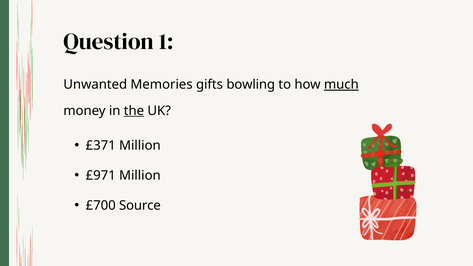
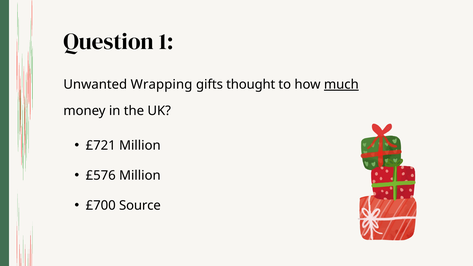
Memories: Memories -> Wrapping (161, 84)
bowling: bowling -> thought (251, 84)
the underline: present -> none (134, 111)
£371: £371 -> £721 (101, 146)
£971: £971 -> £576 (101, 176)
